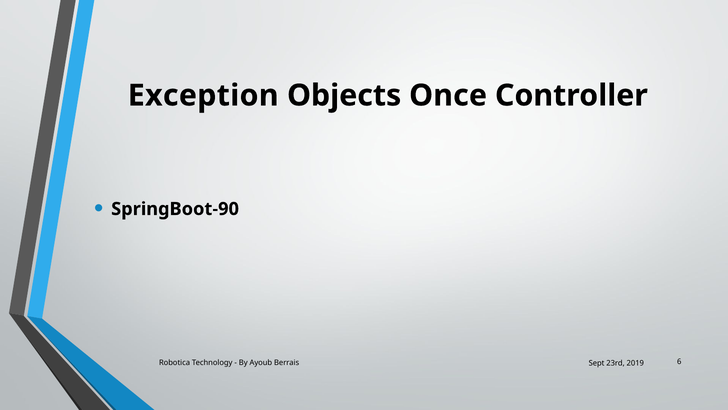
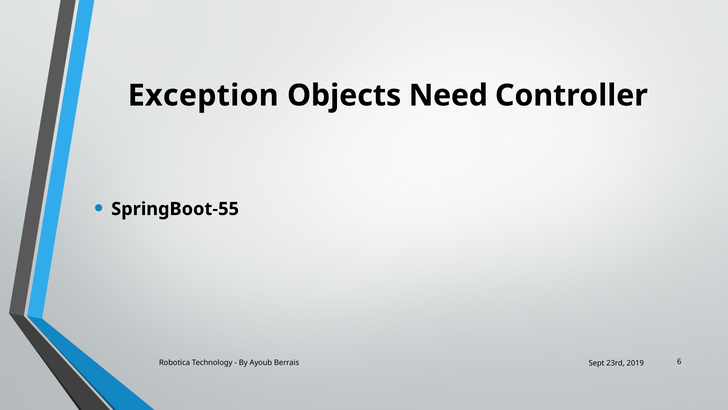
Once: Once -> Need (448, 95)
SpringBoot-90: SpringBoot-90 -> SpringBoot-55 (175, 209)
